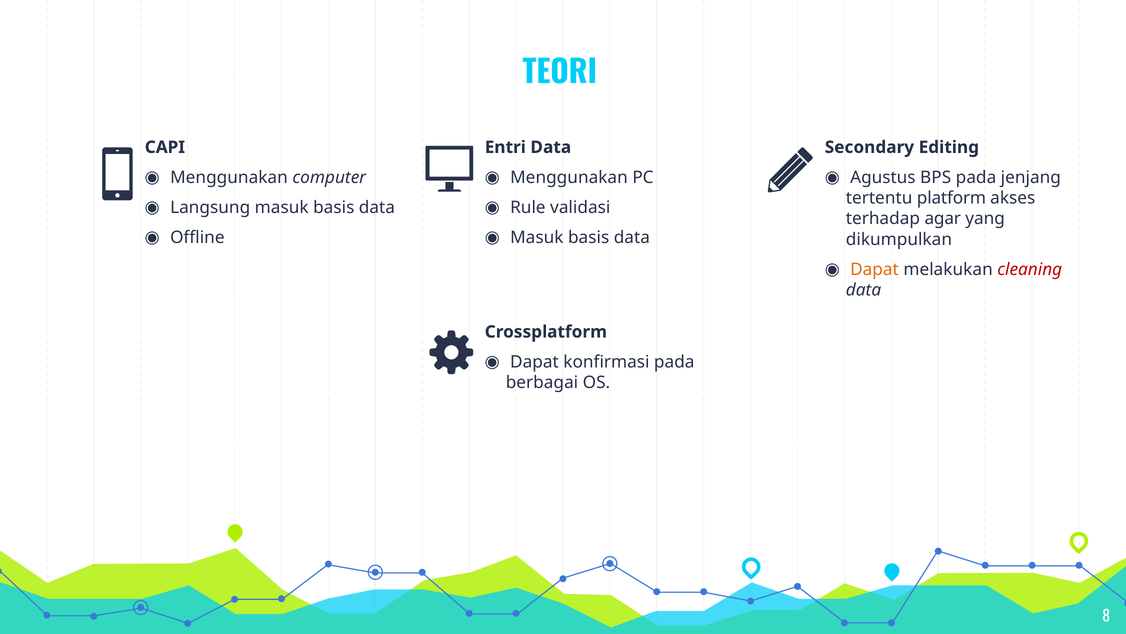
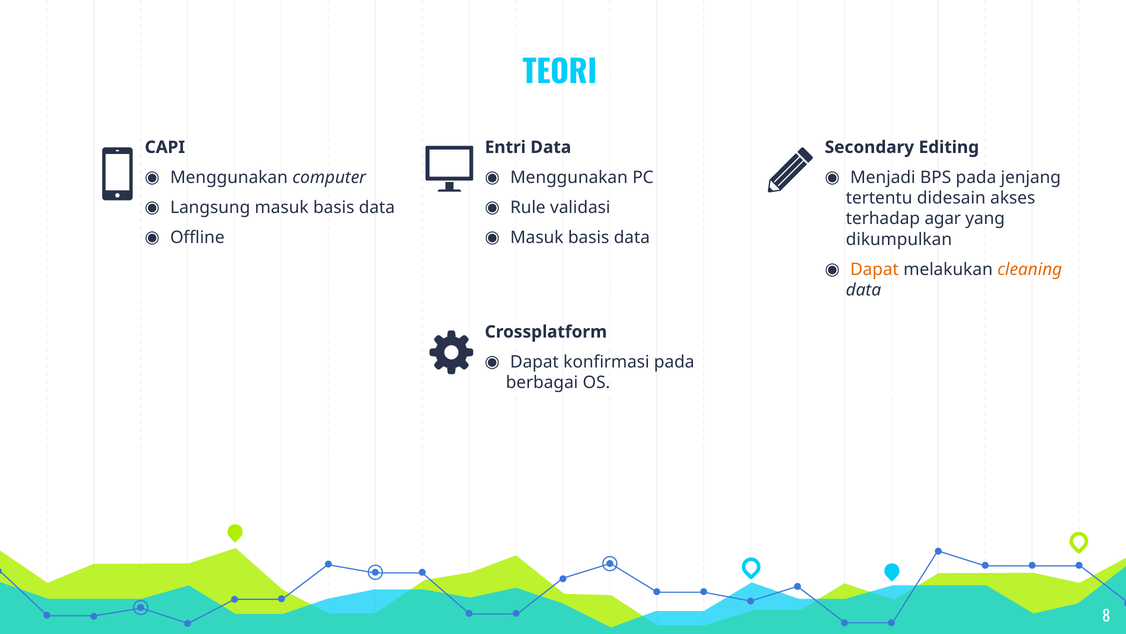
Agustus: Agustus -> Menjadi (883, 177)
platform: platform -> didesain (951, 198)
cleaning colour: red -> orange (1030, 269)
